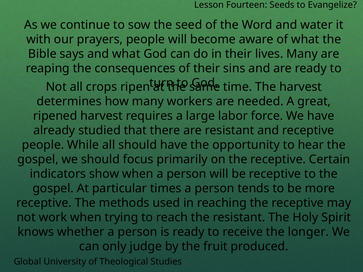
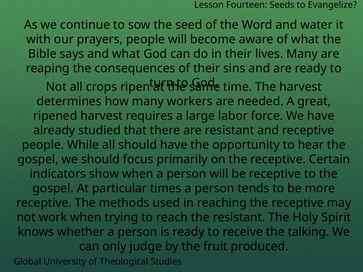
longer: longer -> talking (308, 232)
